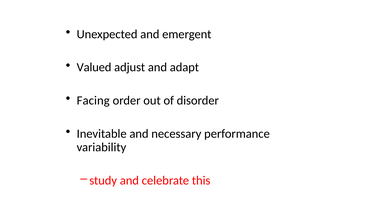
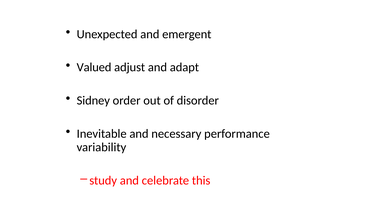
Facing: Facing -> Sidney (93, 100)
